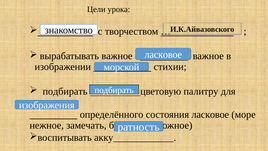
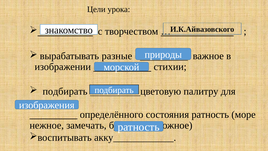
ласковое: ласковое -> природы (163, 55)
вырабатывать важное: важное -> разные (117, 56)
состояния ласковое: ласковое -> ратность (210, 114)
